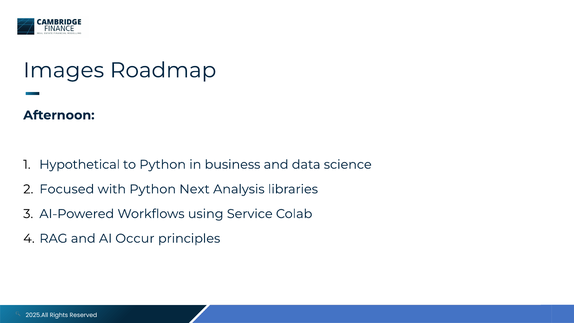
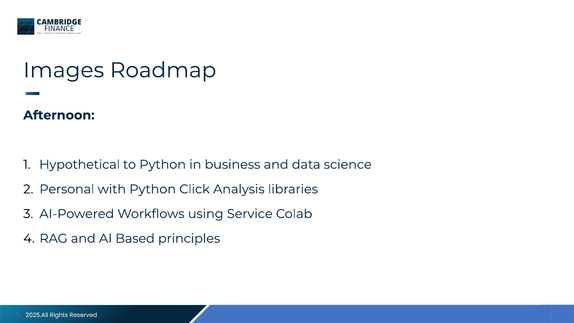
Focused: Focused -> Personal (67, 189)
Next: Next -> Click (195, 189)
Occur: Occur -> Based (135, 238)
